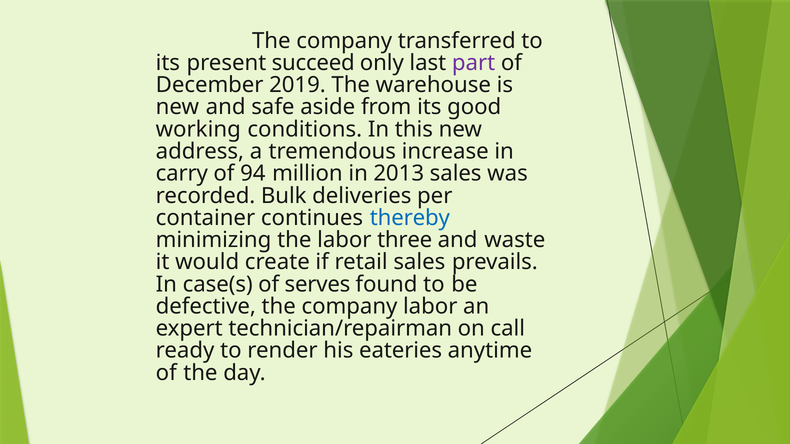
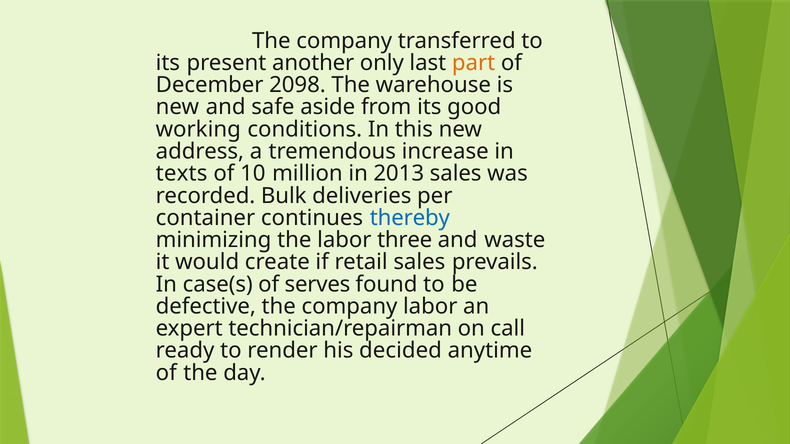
succeed: succeed -> another (313, 63)
part colour: purple -> orange (474, 63)
2019: 2019 -> 2098 (297, 85)
carry: carry -> texts (182, 174)
94: 94 -> 10 (253, 174)
eateries: eateries -> decided (401, 351)
